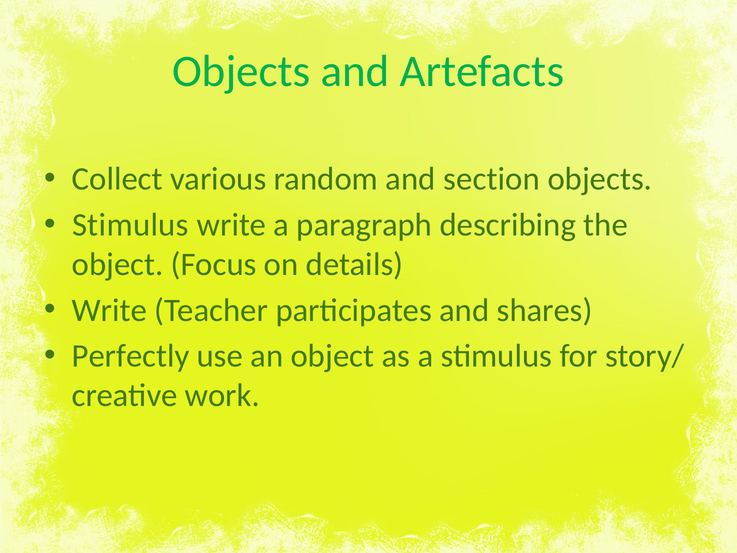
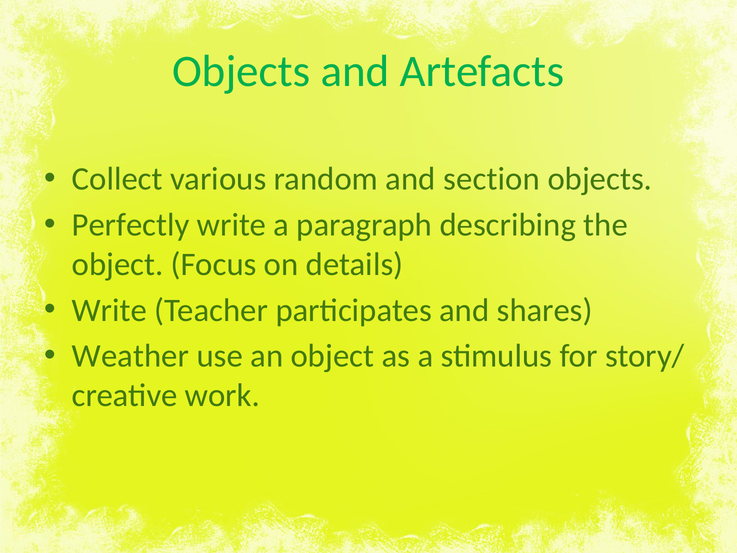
Stimulus: Stimulus -> Perfectly (131, 225)
Perfectly: Perfectly -> Weather (131, 356)
